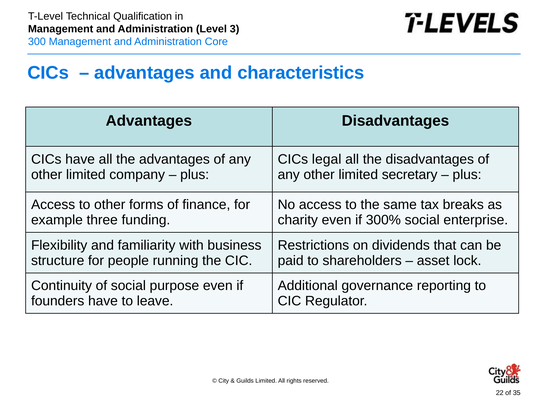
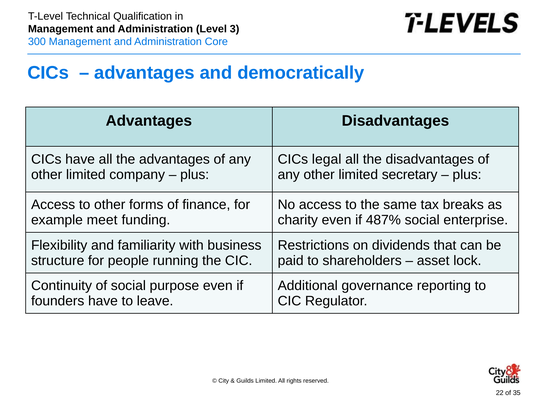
characteristics: characteristics -> democratically (301, 73)
three: three -> meet (102, 220)
300%: 300% -> 487% (383, 220)
